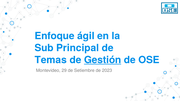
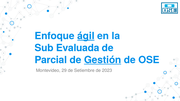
ágil underline: none -> present (86, 36)
Principal: Principal -> Evaluada (78, 48)
Temas: Temas -> Parcial (51, 60)
